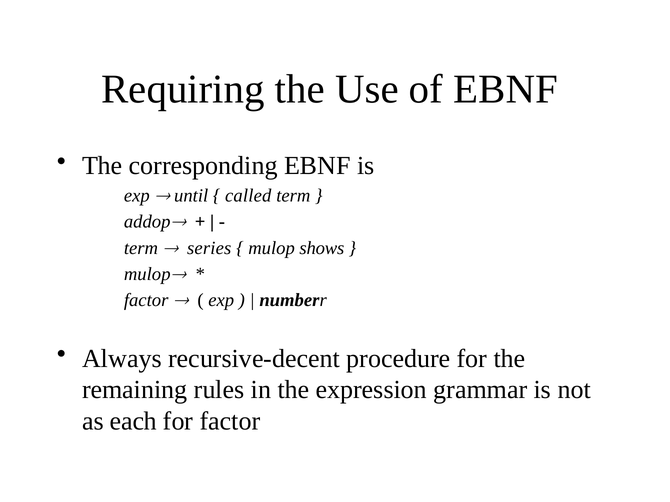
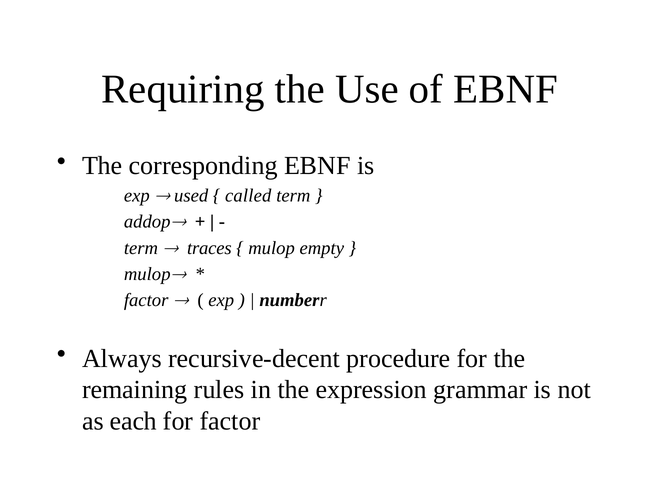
until: until -> used (191, 196)
series: series -> traces (209, 248)
shows: shows -> empty (322, 248)
